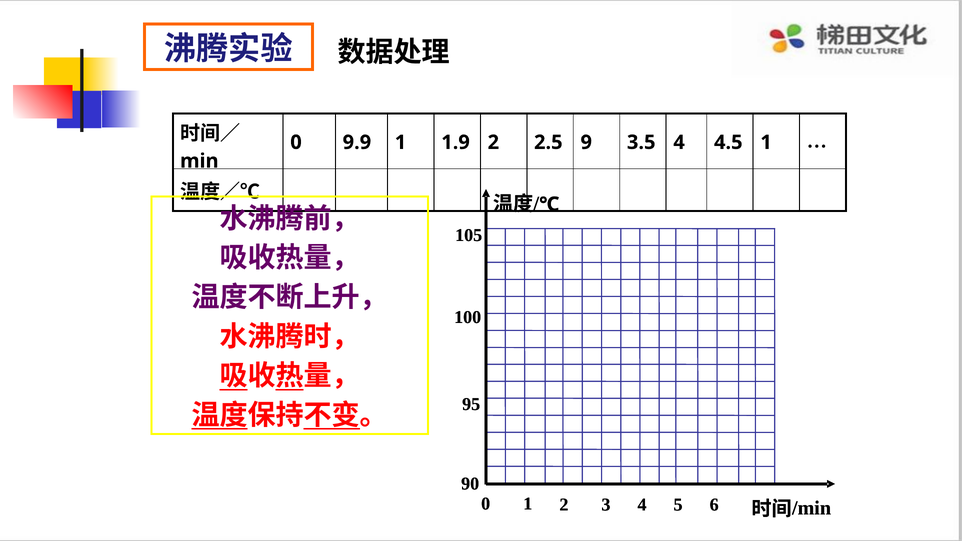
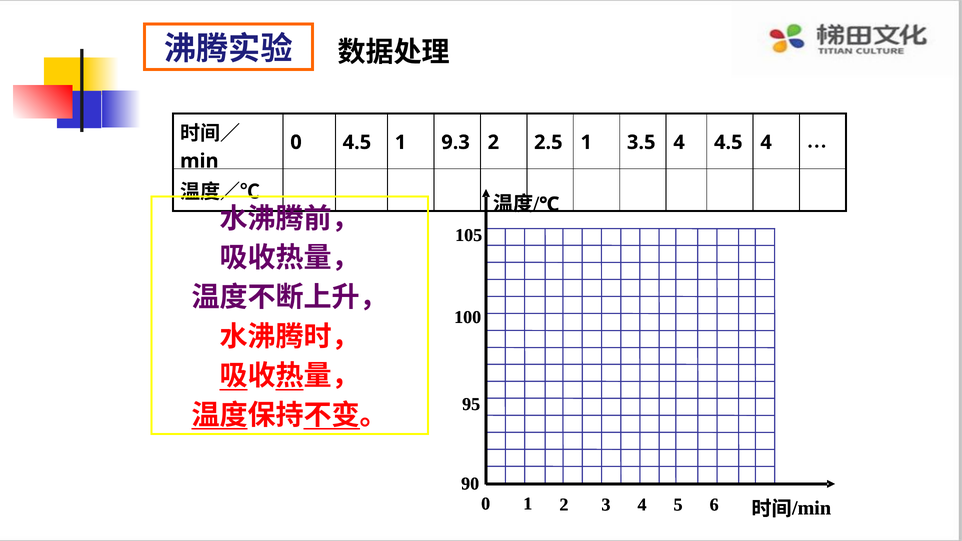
0 9.9: 9.9 -> 4.5 (357, 142)
1.9: 1.9 -> 9.3 (456, 142)
2.5 9: 9 -> 1 (586, 142)
4.5 1: 1 -> 4 (766, 142)
